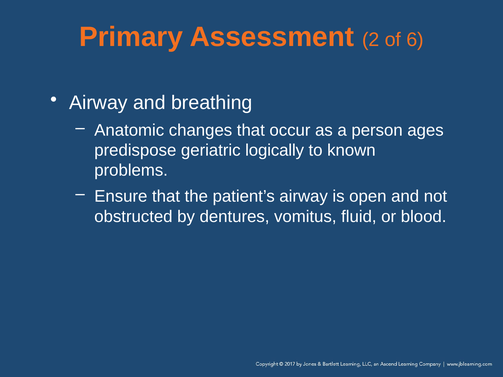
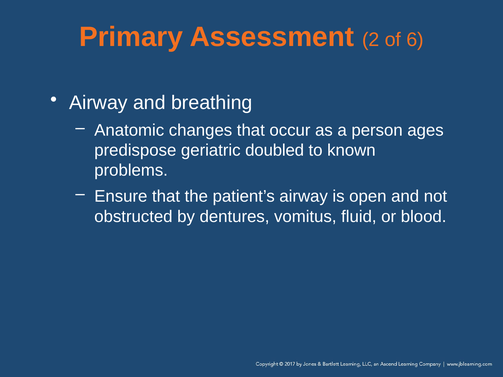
logically: logically -> doubled (275, 150)
